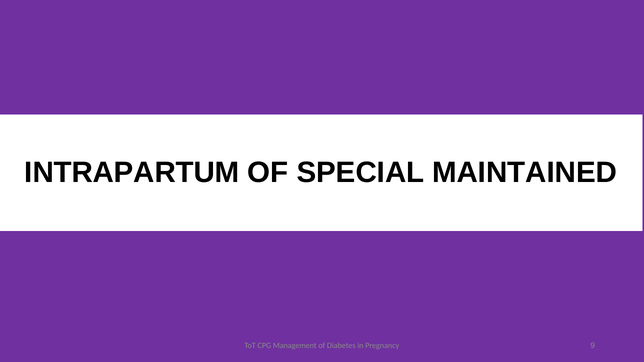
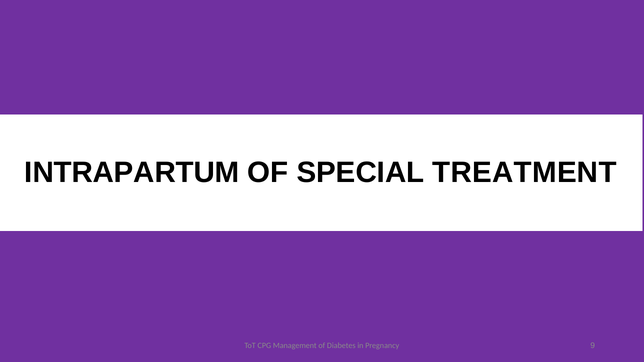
MAINTAINED: MAINTAINED -> TREATMENT (525, 173)
